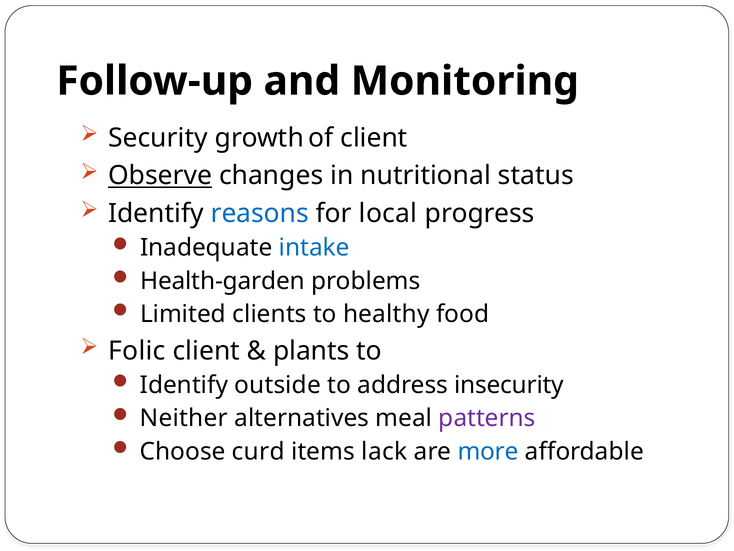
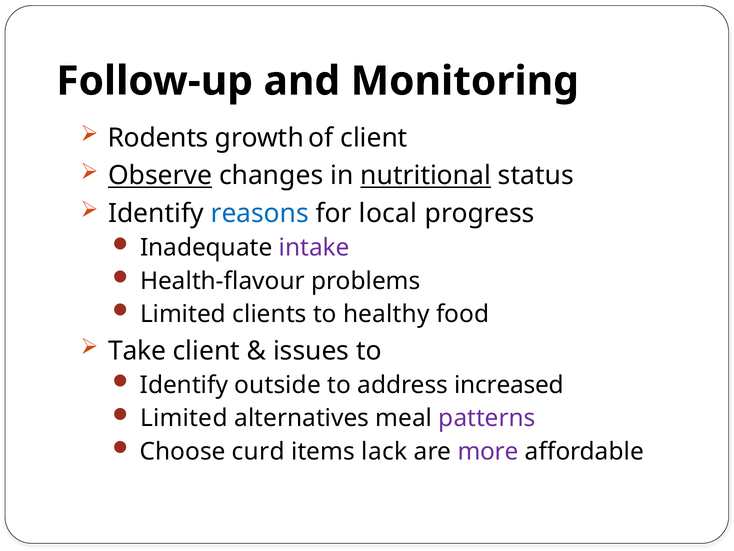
Security: Security -> Rodents (158, 138)
nutritional underline: none -> present (426, 176)
intake colour: blue -> purple (314, 248)
Health-garden: Health-garden -> Health-flavour (222, 281)
Folic: Folic -> Take (137, 351)
plants: plants -> issues (311, 351)
insecurity: insecurity -> increased (509, 385)
Neither: Neither -> Limited (184, 418)
more colour: blue -> purple (488, 451)
